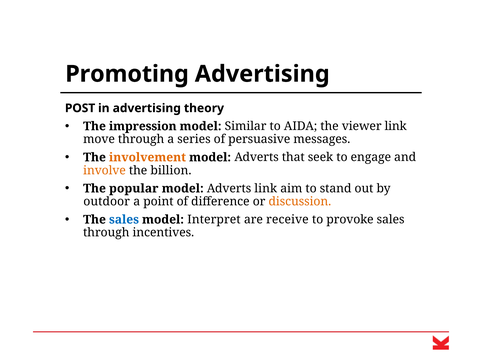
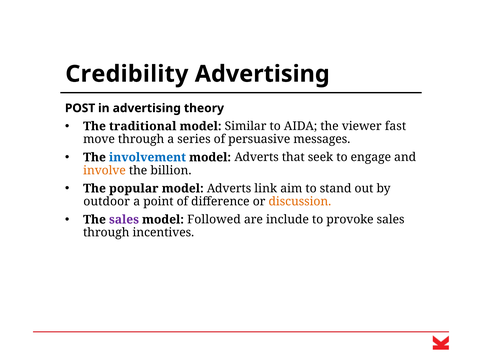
Promoting: Promoting -> Credibility (127, 74)
impression: impression -> traditional (143, 126)
viewer link: link -> fast (396, 126)
involvement colour: orange -> blue (148, 157)
sales colour: blue -> purple (124, 219)
Interpret: Interpret -> Followed (214, 219)
receive: receive -> include (287, 219)
